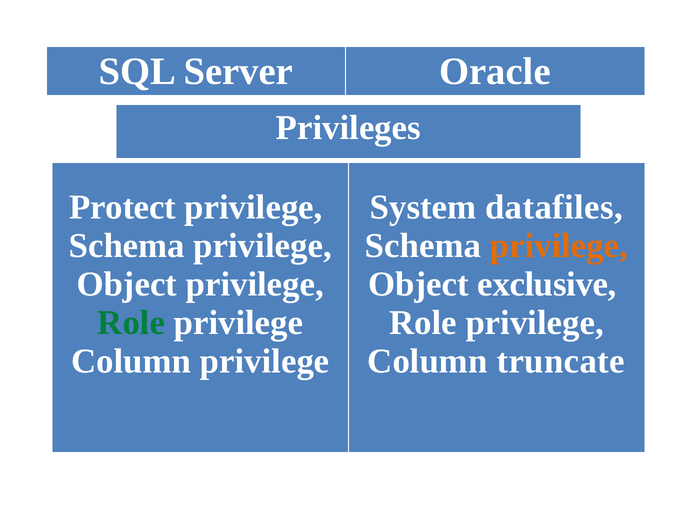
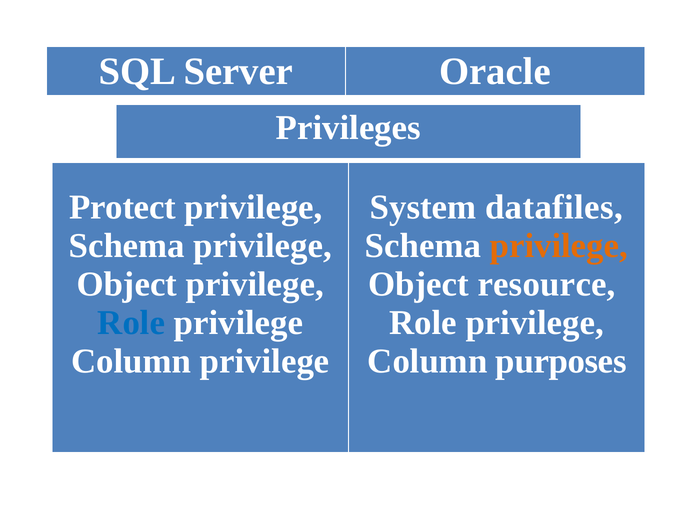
exclusive: exclusive -> resource (547, 284)
Role colour: green -> blue (131, 323)
truncate: truncate -> purposes (561, 361)
